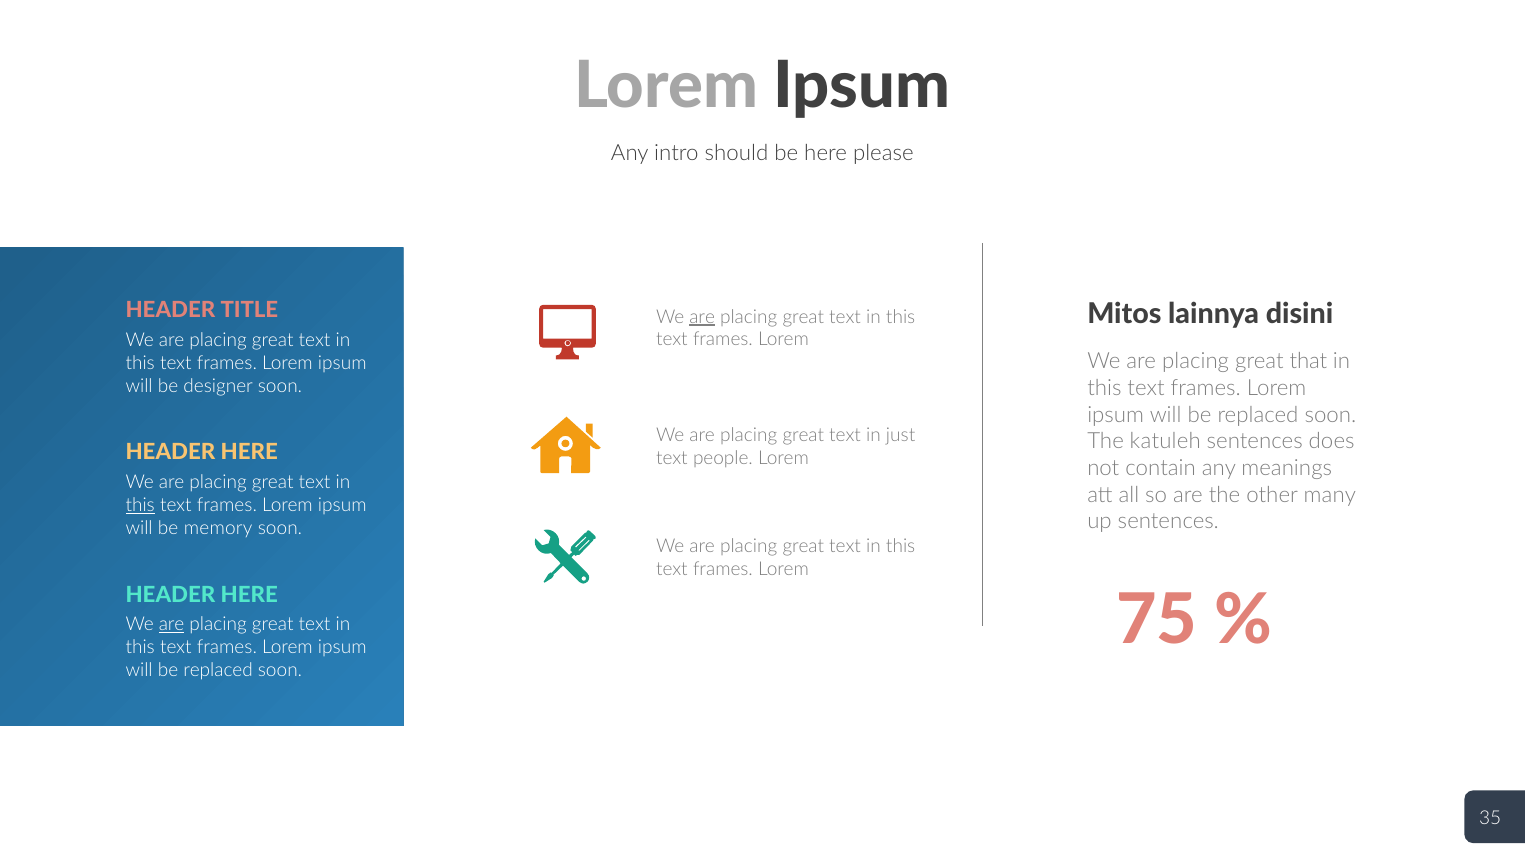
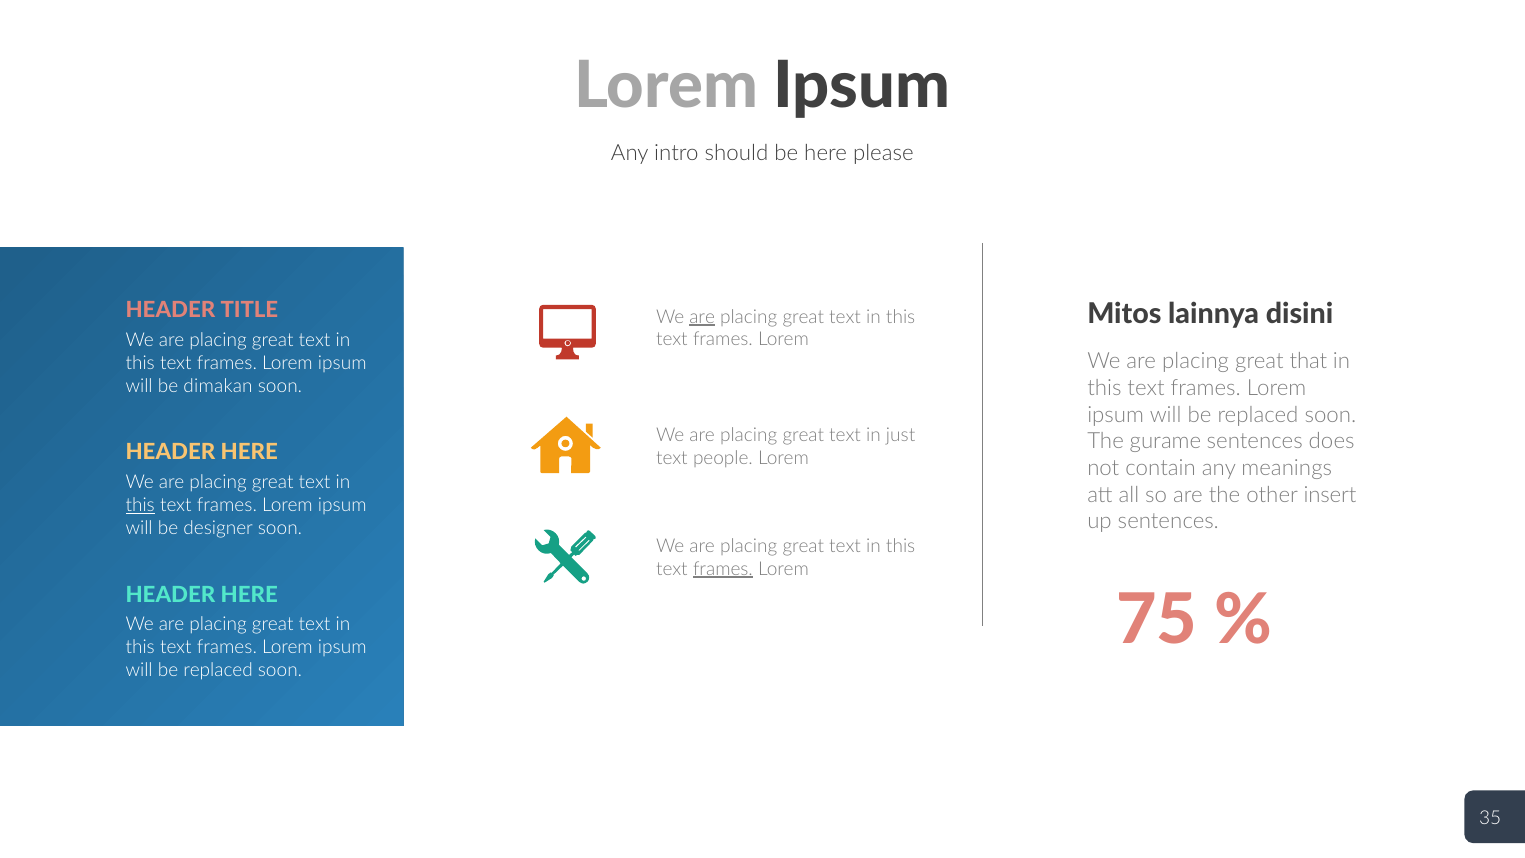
designer: designer -> dimakan (218, 386)
katuleh: katuleh -> gurame (1165, 441)
many: many -> insert (1330, 495)
memory: memory -> designer (218, 528)
frames underline: none -> present (723, 569)
are underline: present -> none (172, 624)
